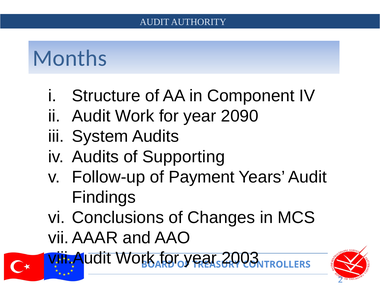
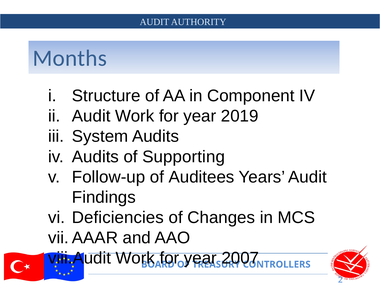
2090: 2090 -> 2019 (240, 116)
Payment: Payment -> Auditees (201, 177)
Conclusions: Conclusions -> Deficiencies (118, 218)
2003: 2003 -> 2007 (240, 258)
